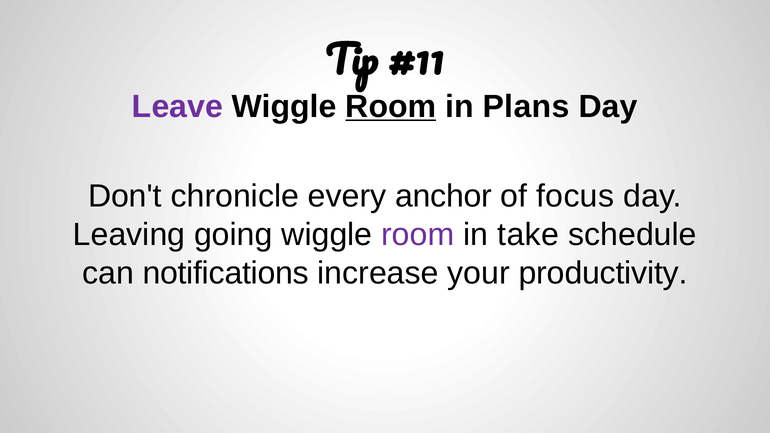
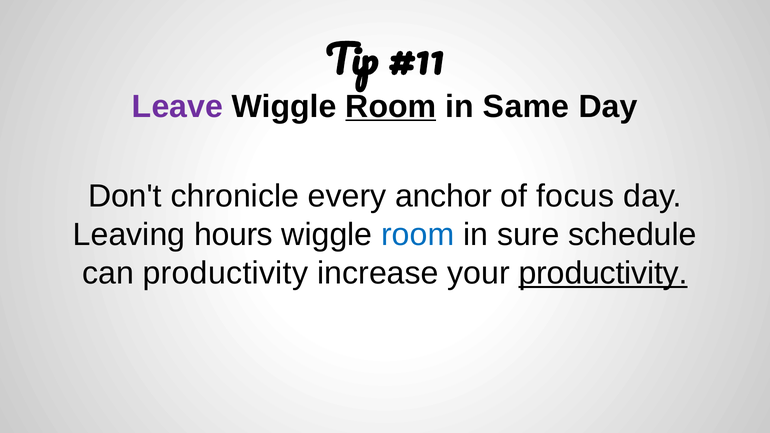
Plans: Plans -> Same (526, 107)
going: going -> hours (234, 235)
room colour: purple -> blue (418, 235)
take: take -> sure (528, 235)
can notifications: notifications -> productivity (225, 273)
productivity underline: none -> present (603, 273)
